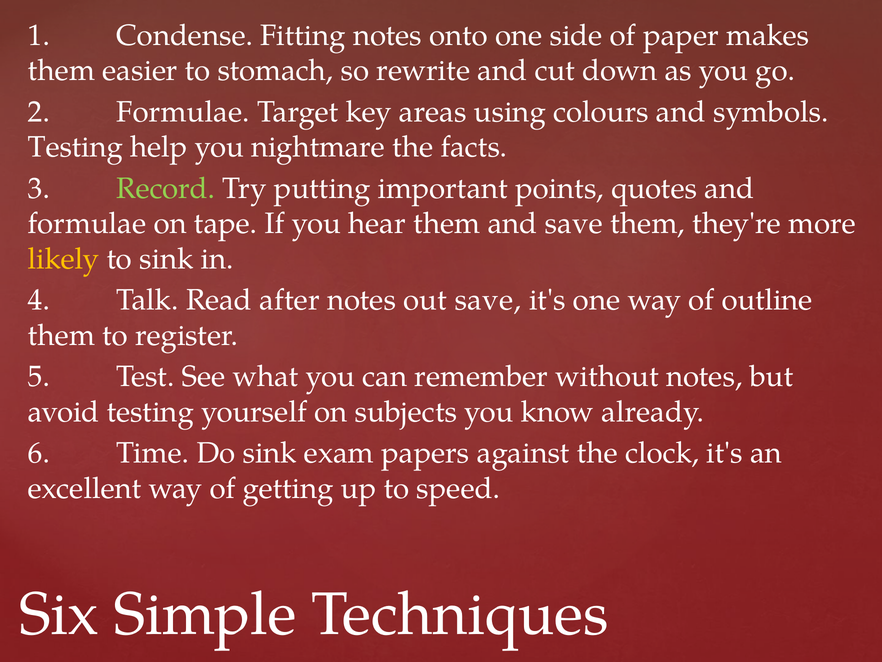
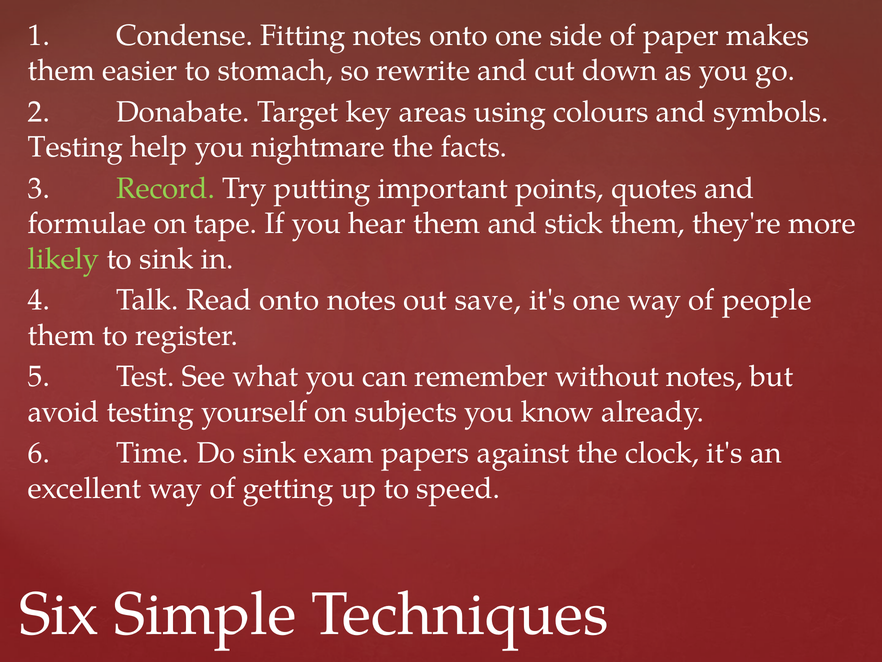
2 Formulae: Formulae -> Donabate (183, 112)
and save: save -> stick (574, 223)
likely colour: yellow -> light green (64, 259)
Read after: after -> onto (289, 300)
outline: outline -> people (767, 300)
